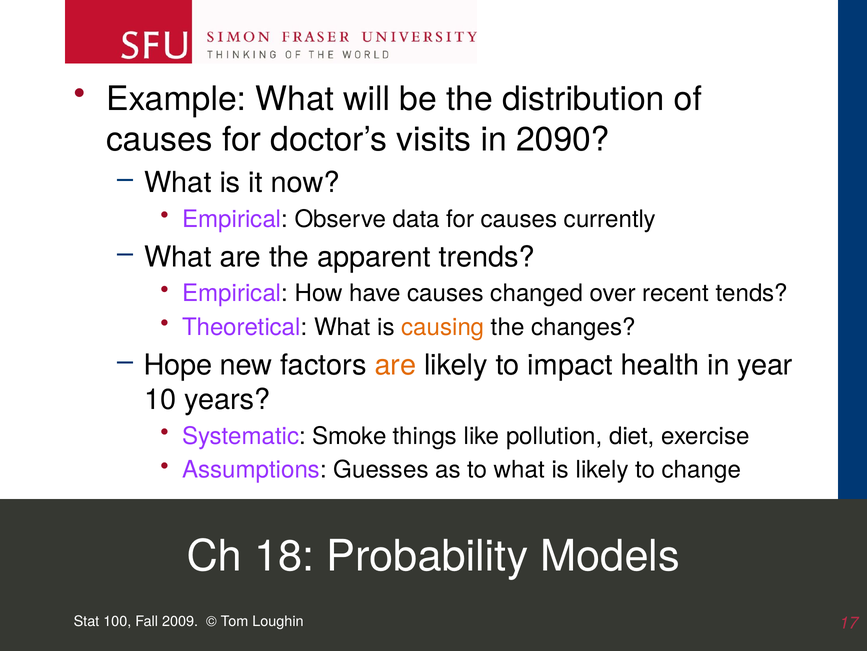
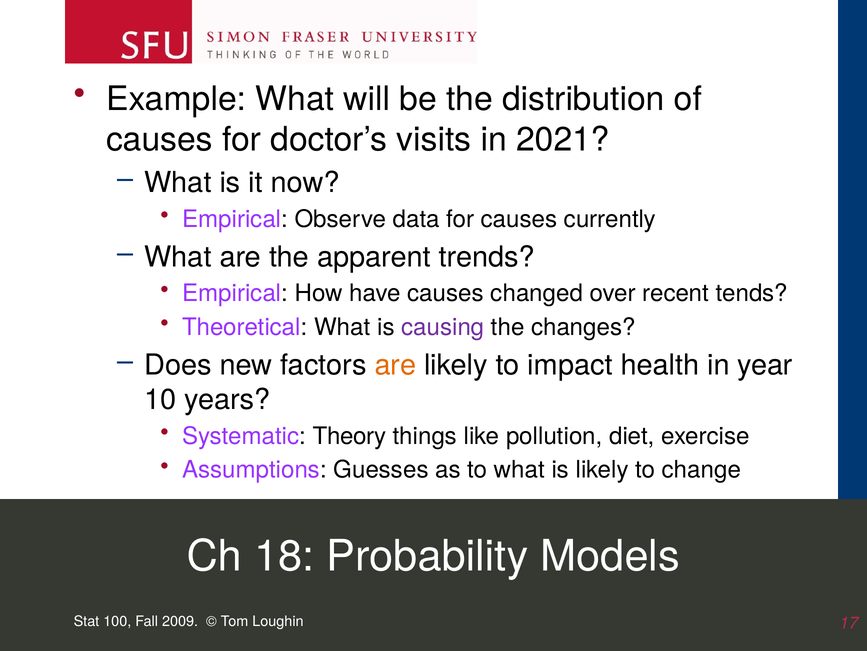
2090: 2090 -> 2021 (563, 140)
causing colour: orange -> purple (443, 327)
Hope: Hope -> Does (178, 365)
Smoke: Smoke -> Theory (349, 436)
